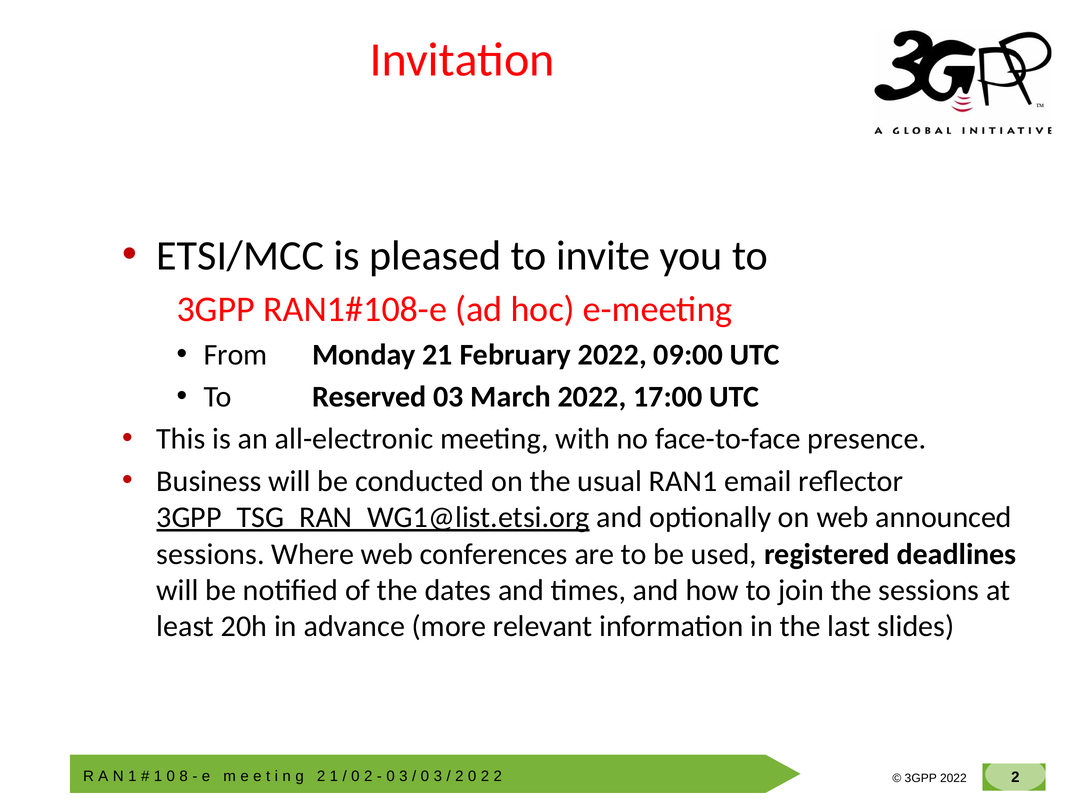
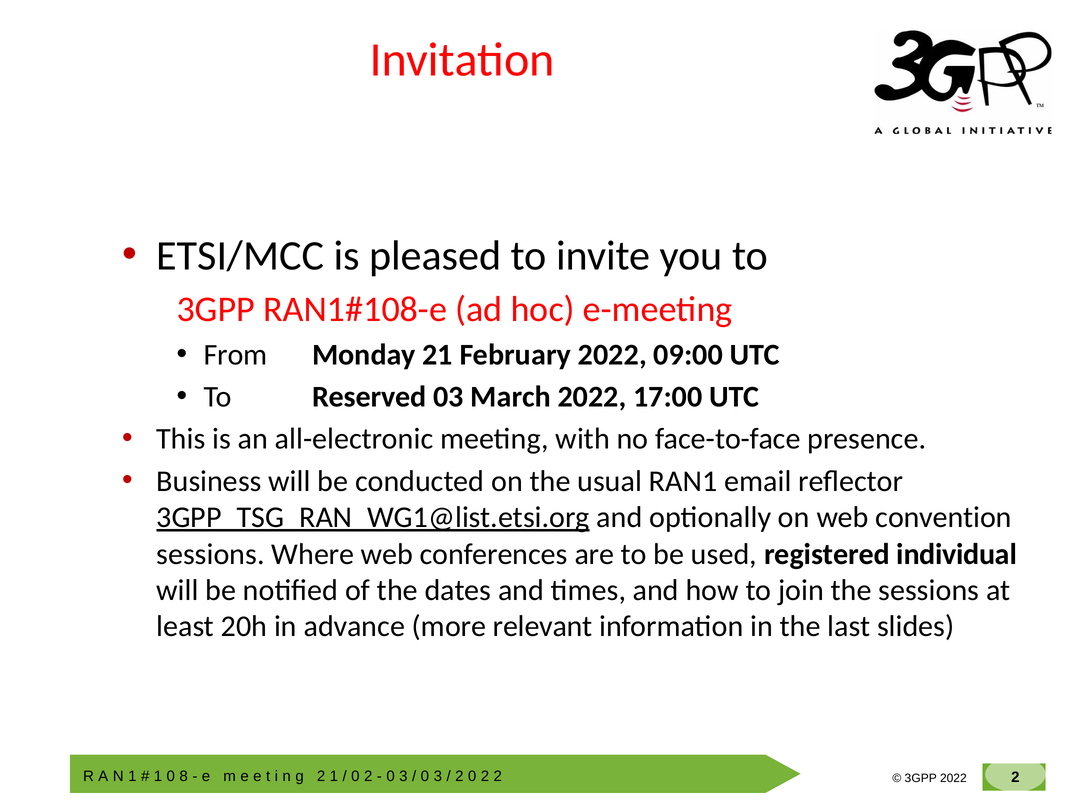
announced: announced -> convention (944, 517)
deadlines: deadlines -> individual (957, 554)
